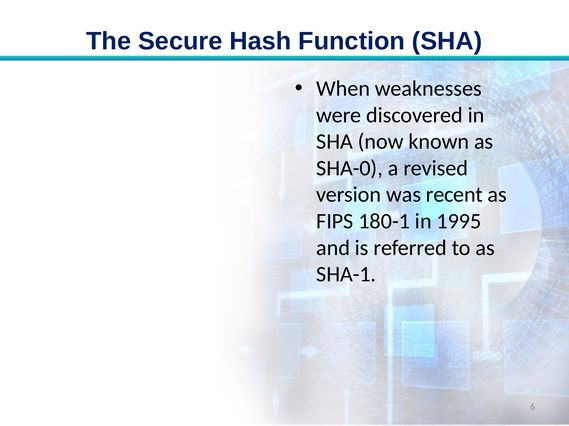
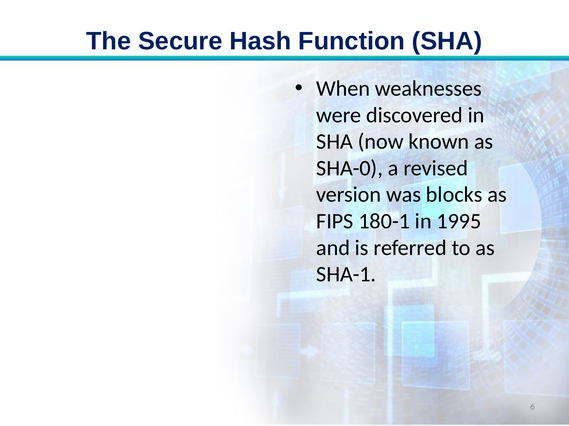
recent: recent -> blocks (454, 195)
